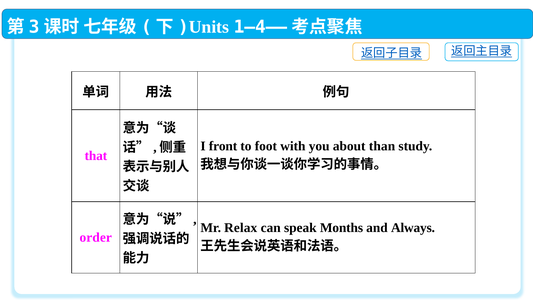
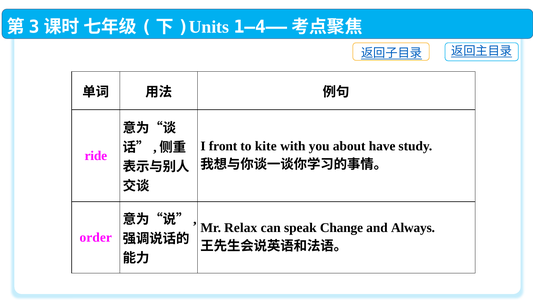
foot: foot -> kite (266, 146)
than: than -> have (382, 146)
that: that -> ride (96, 156)
Months: Months -> Change (341, 228)
